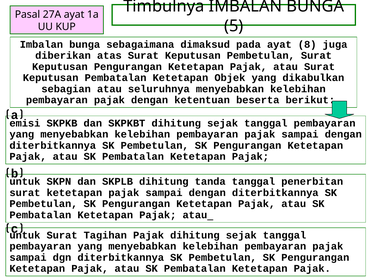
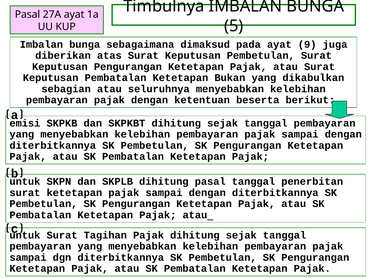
8: 8 -> 9 (307, 44)
Objek: Objek -> Bukan (230, 78)
dihitung tanda: tanda -> pasal (210, 181)
